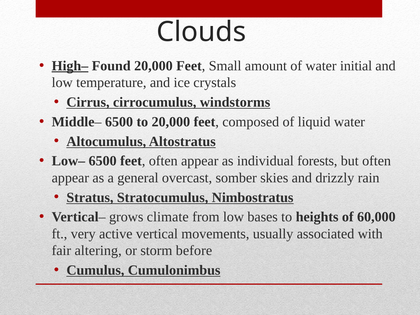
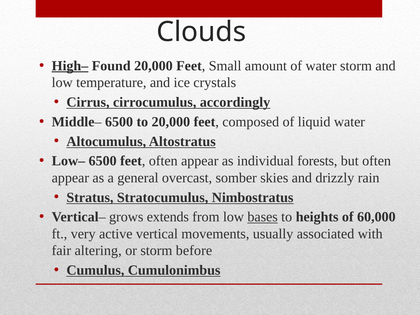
water initial: initial -> storm (356, 66)
windstorms: windstorms -> accordingly (235, 102)
climate: climate -> extends (168, 217)
bases underline: none -> present (263, 217)
